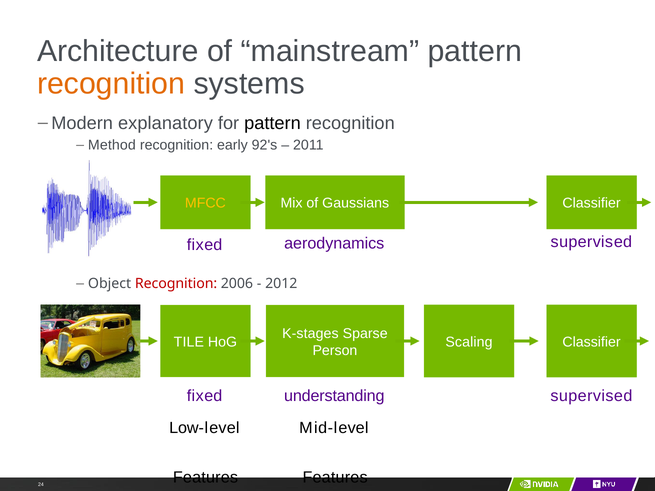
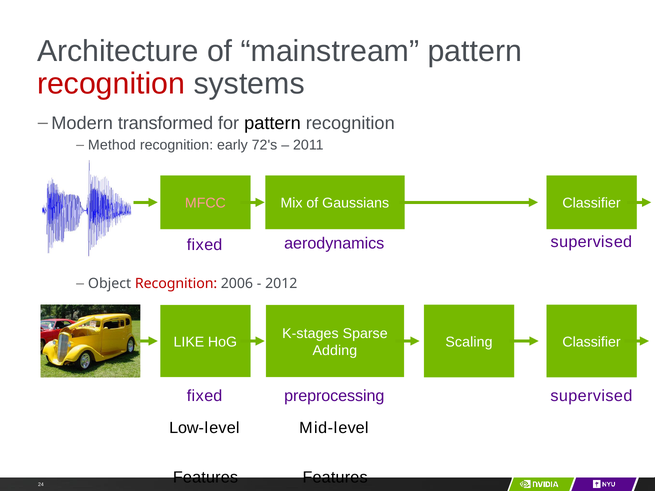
recognition colour: orange -> red (111, 84)
explanatory: explanatory -> transformed (166, 123)
92's: 92's -> 72's (265, 145)
MFCC colour: yellow -> pink (205, 203)
TILE: TILE -> LIKE (189, 342)
Person: Person -> Adding (335, 351)
understanding: understanding -> preprocessing (334, 396)
